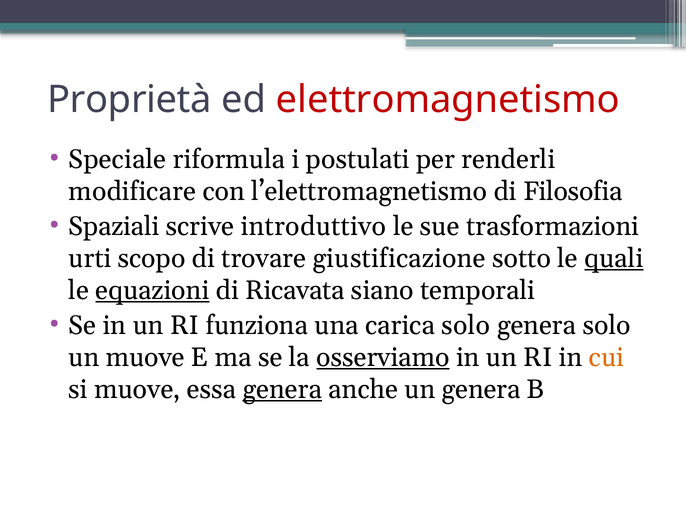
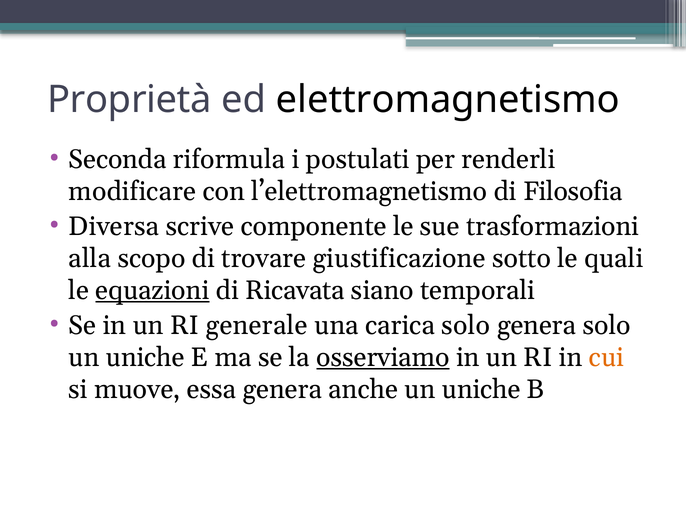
elettromagnetismo colour: red -> black (448, 100)
Speciale: Speciale -> Seconda (118, 160)
Spaziali: Spaziali -> Diversa (114, 227)
introduttivo: introduttivo -> componente (314, 227)
urti: urti -> alla (90, 259)
quali underline: present -> none (614, 259)
funziona: funziona -> generale (257, 326)
muove: muove -> uniche (145, 358)
genera underline: present -> none (282, 390)
anche un genera: genera -> uniche (481, 390)
